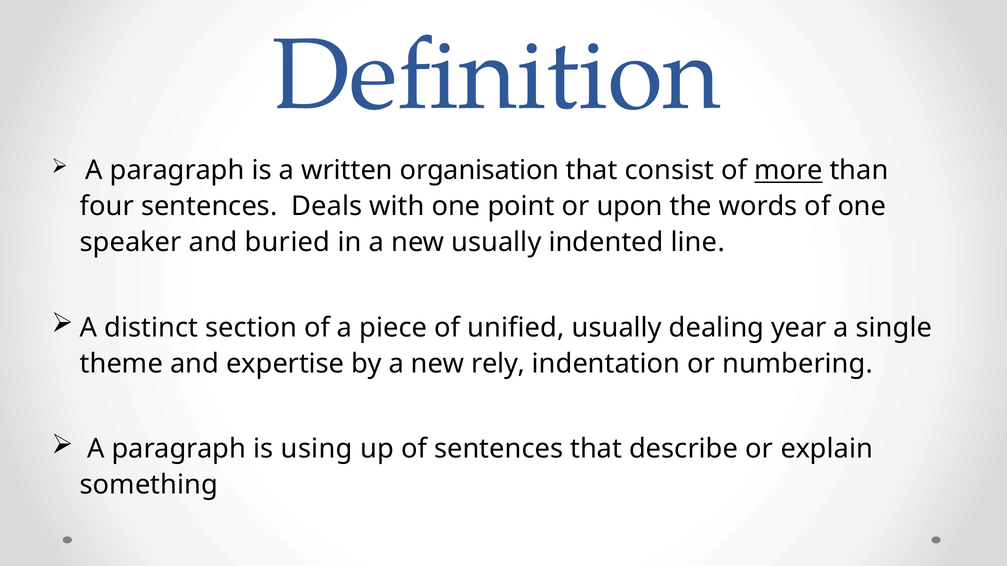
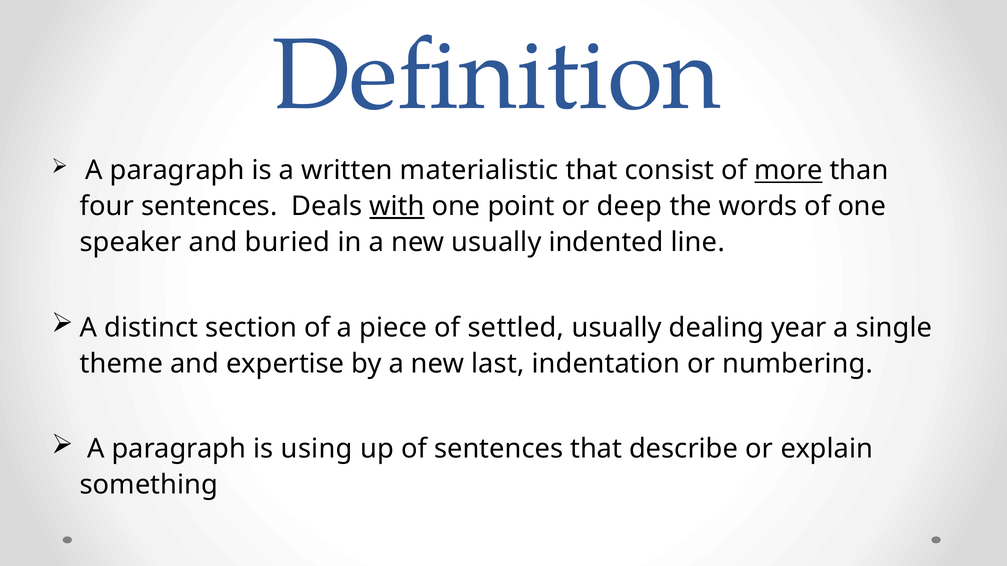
organisation: organisation -> materialistic (479, 171)
with underline: none -> present (397, 206)
upon: upon -> deep (629, 206)
unified: unified -> settled (516, 328)
rely: rely -> last (498, 364)
